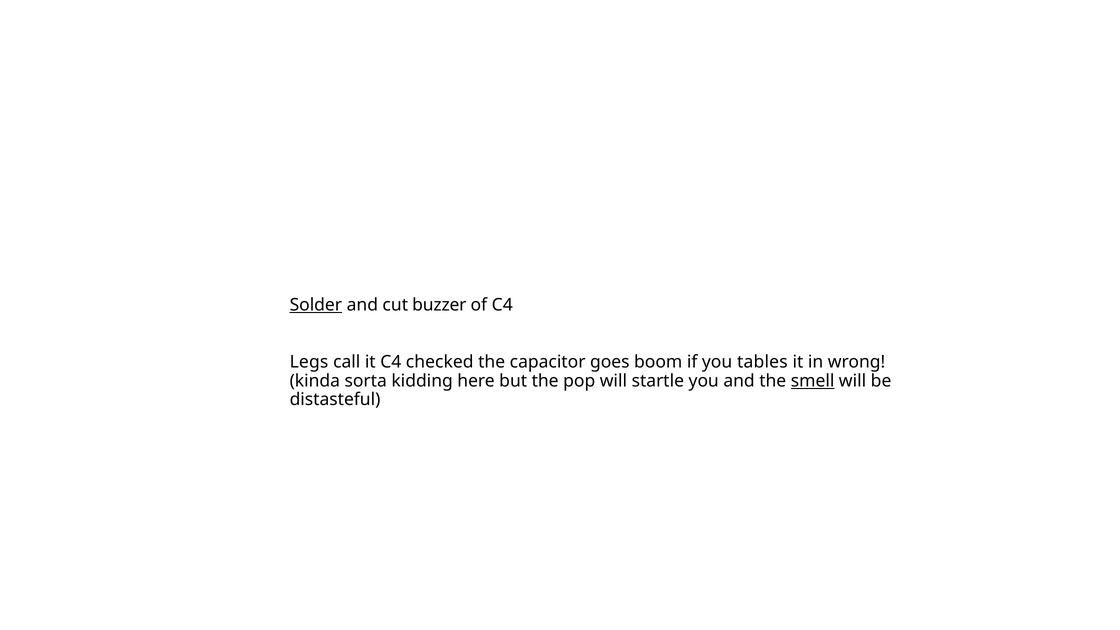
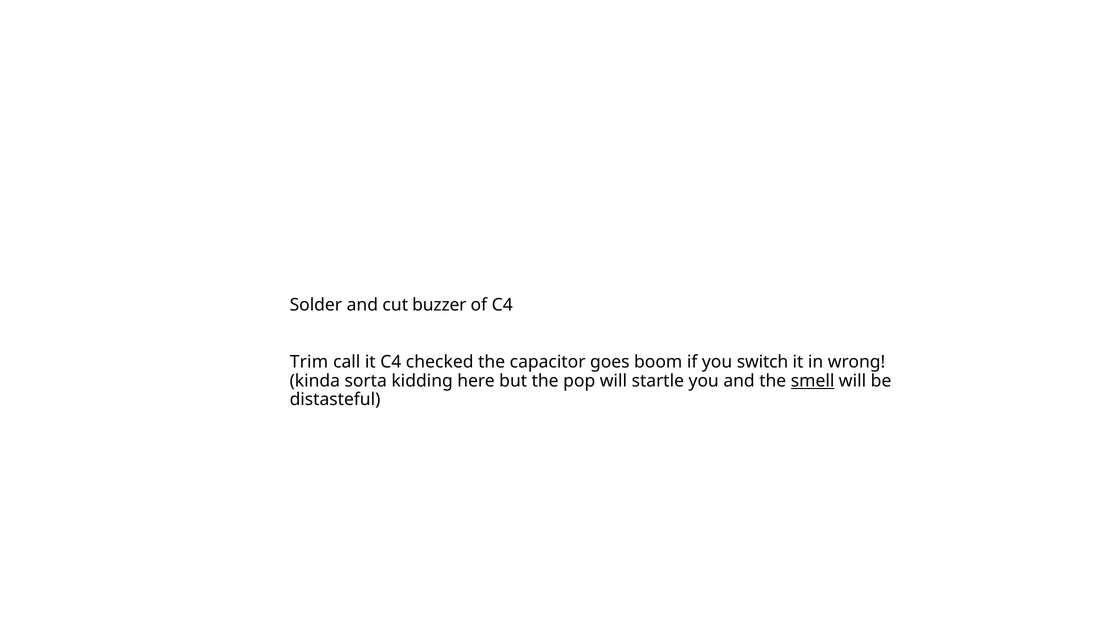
Solder underline: present -> none (316, 305)
Legs: Legs -> Trim (309, 362)
tables: tables -> switch (763, 362)
